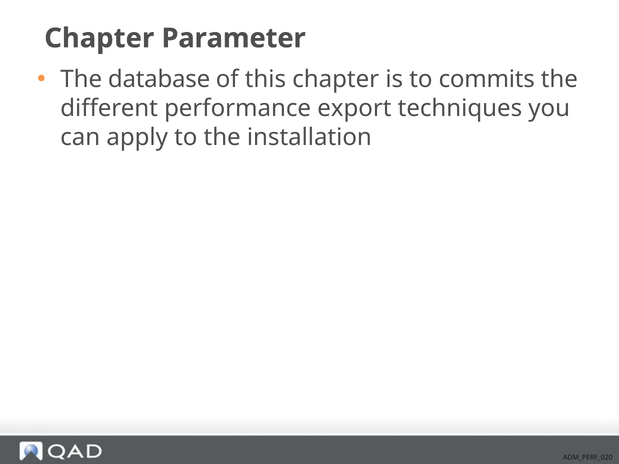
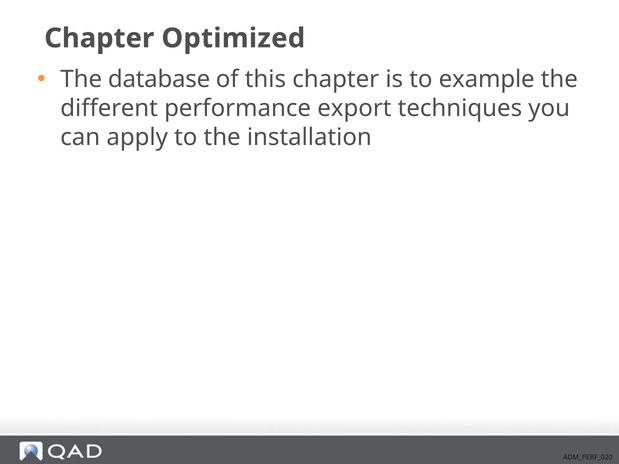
Parameter: Parameter -> Optimized (233, 38)
commits: commits -> example (487, 80)
